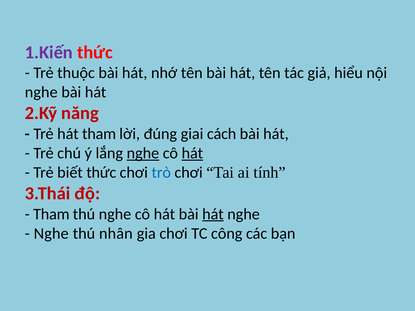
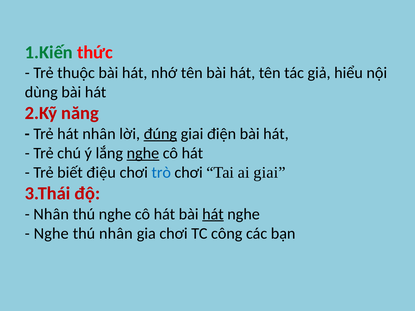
1.Kiến colour: purple -> green (49, 52)
nghe: nghe -> dùng (41, 92)
hát tham: tham -> nhân (99, 134)
đúng underline: none -> present (160, 134)
cách: cách -> điện (222, 134)
hát underline: present -> none (192, 153)
biết thức: thức -> điệu (101, 173)
ai tính: tính -> giai (270, 173)
Tham: Tham -> Nhân (51, 214)
